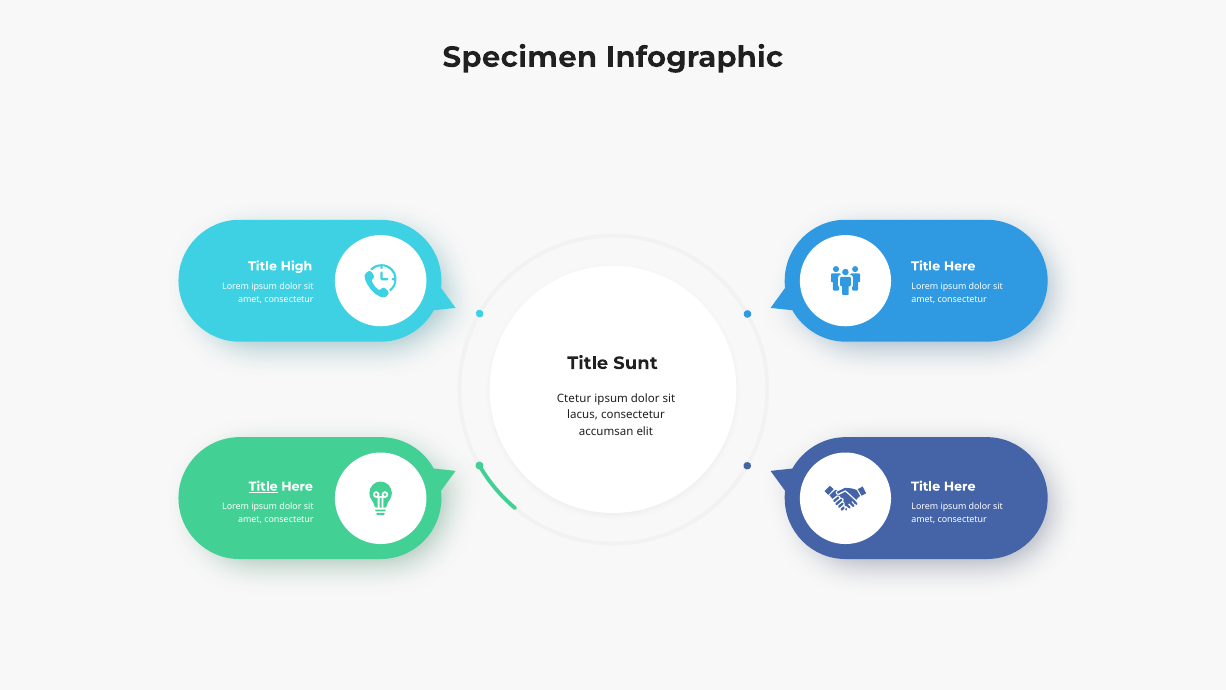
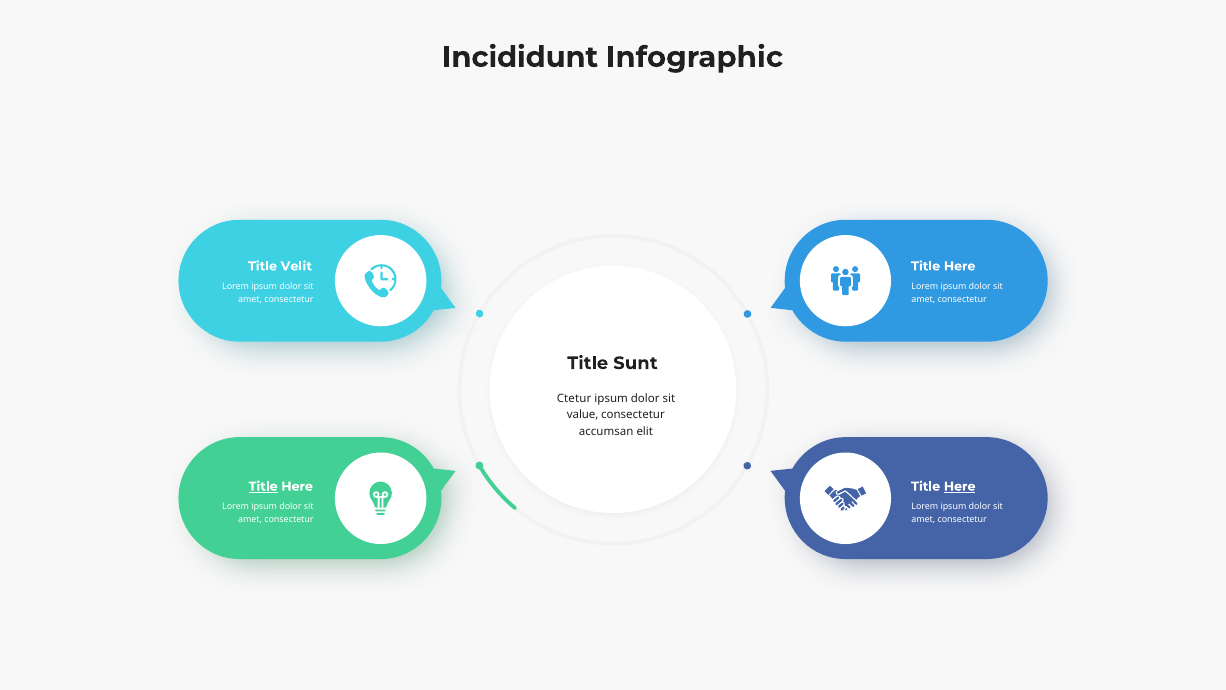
Specimen: Specimen -> Incididunt (520, 57)
High: High -> Velit (296, 266)
lacus: lacus -> value (583, 415)
Here underline: none -> present (960, 486)
